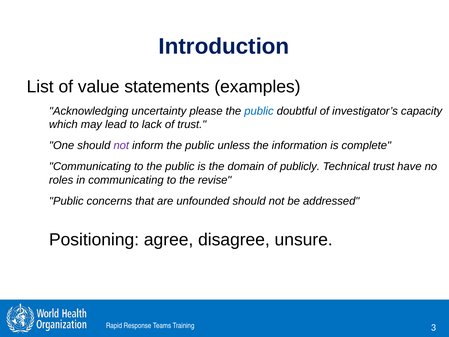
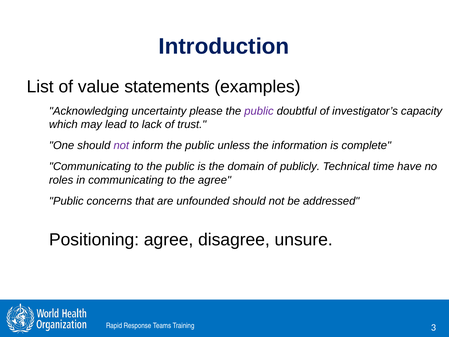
public colour: blue -> purple (259, 111)
Technical trust: trust -> time (384, 166)
the revise: revise -> agree (215, 180)
